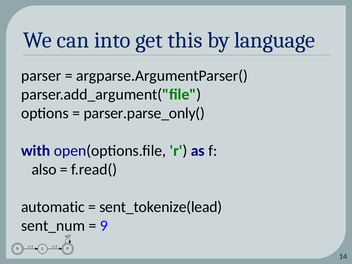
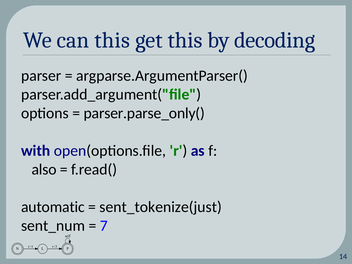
can into: into -> this (112, 40)
language: language -> decoding (275, 40)
sent_tokenize(lead: sent_tokenize(lead -> sent_tokenize(just (161, 207)
9: 9 -> 7 (104, 226)
